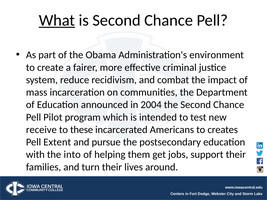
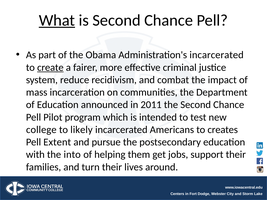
Administration's environment: environment -> incarcerated (217, 55)
create underline: none -> present (50, 67)
2004: 2004 -> 2011 (151, 105)
receive: receive -> college (41, 130)
these: these -> likely (81, 130)
